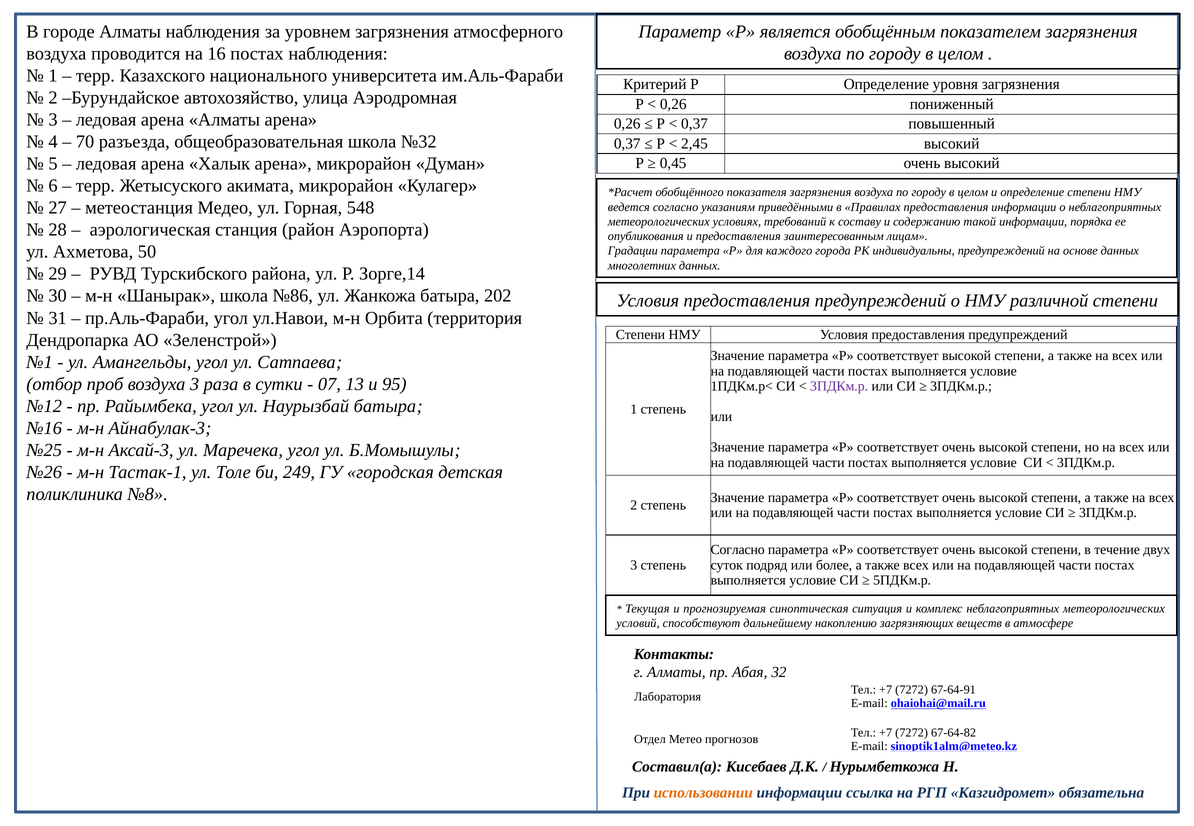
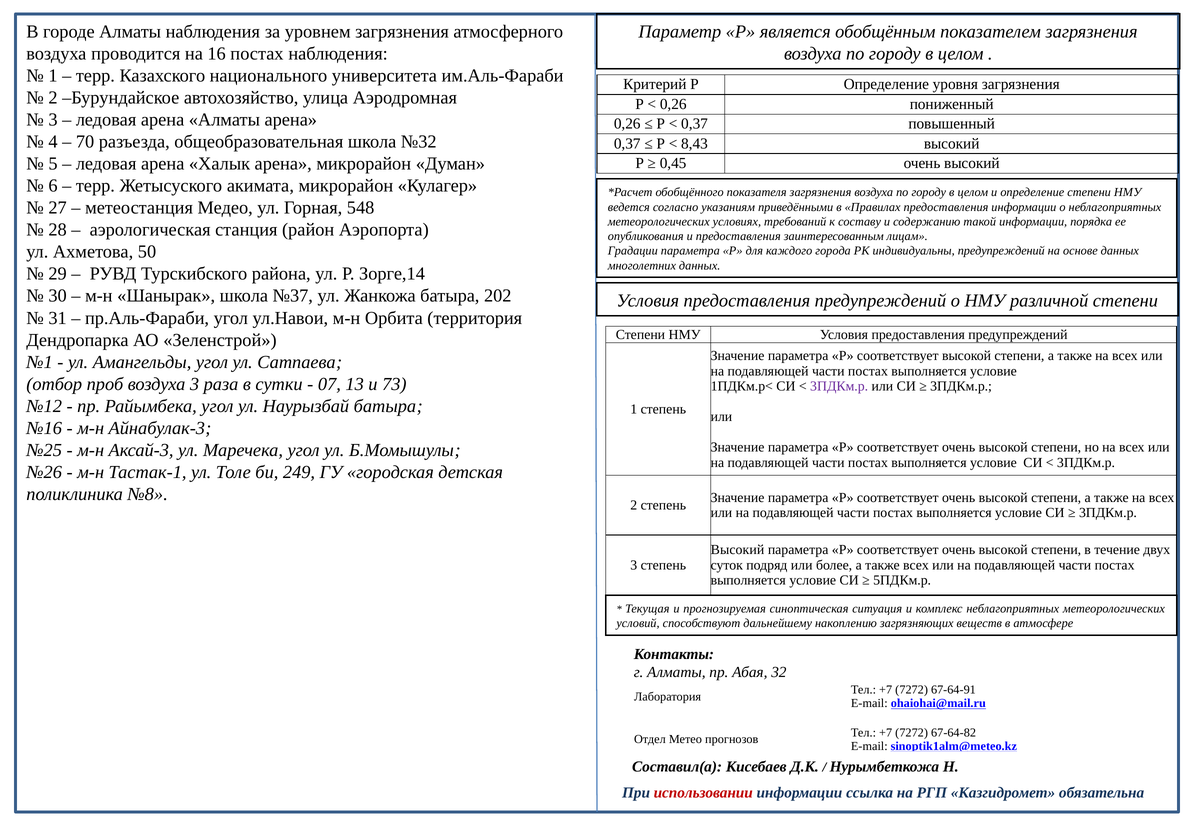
2,45: 2,45 -> 8,43 (694, 144)
№86: №86 -> №37 (293, 296)
95: 95 -> 73 (394, 384)
Согласно: Согласно -> Высокий (738, 550)
использовании colour: orange -> red (703, 793)
